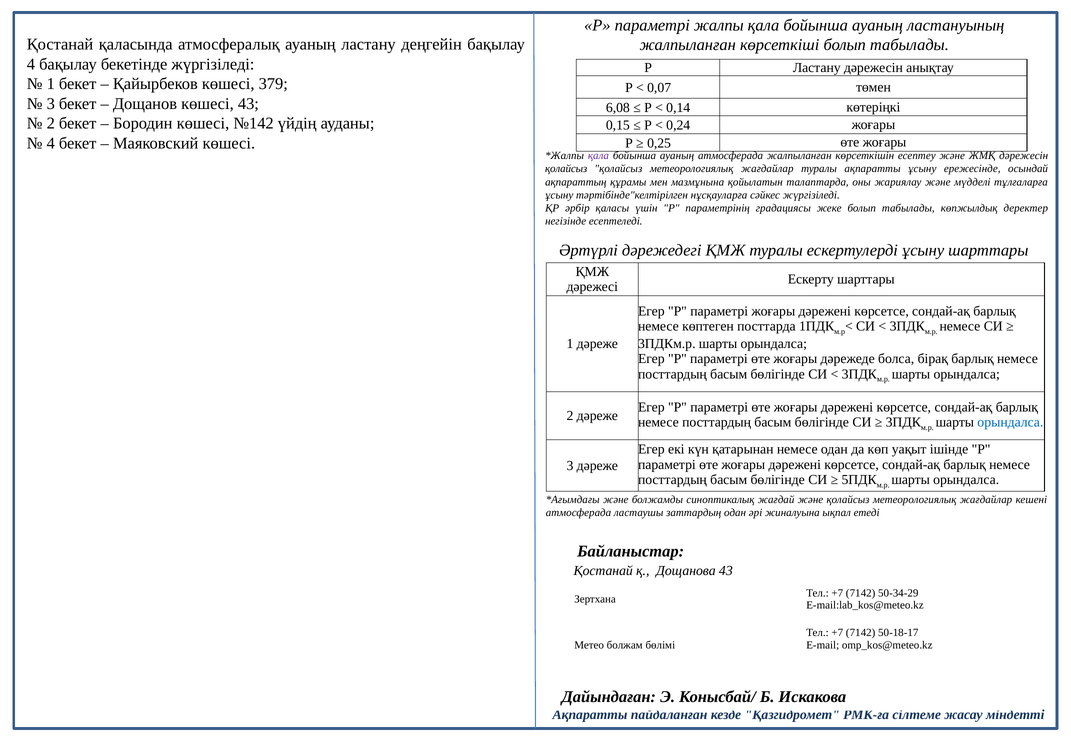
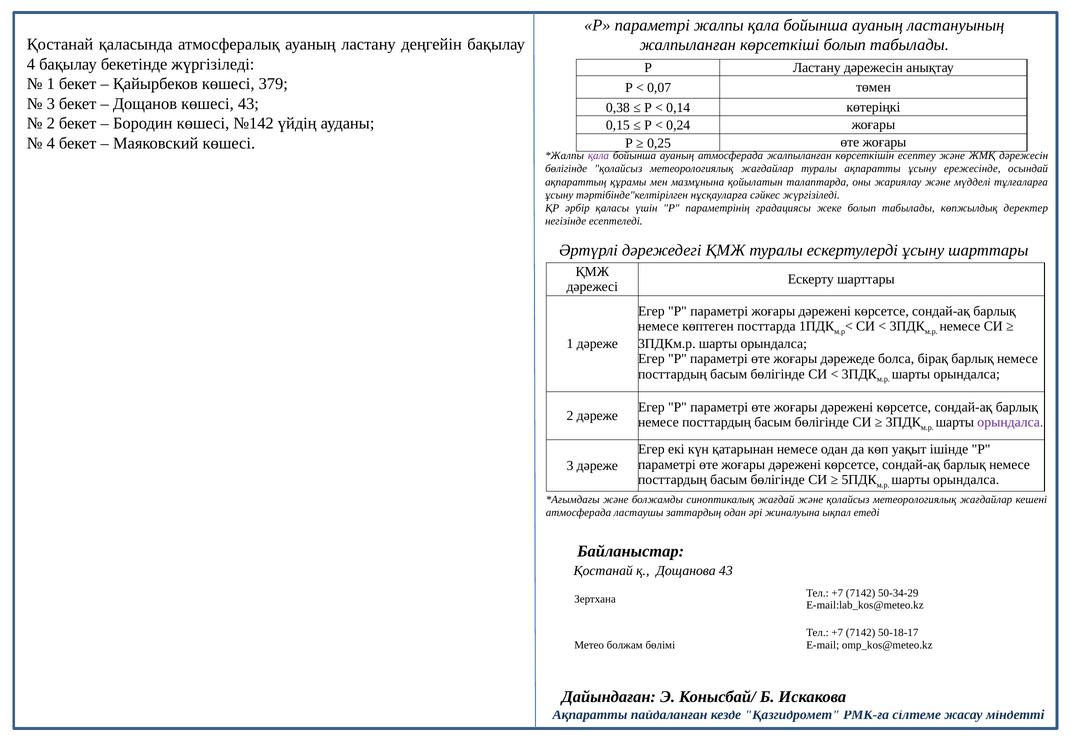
6,08: 6,08 -> 0,38 (618, 108)
қолайсыз: қолайсыз -> бөлігінде (566, 169)
орындалса colour: blue -> purple (1010, 422)
